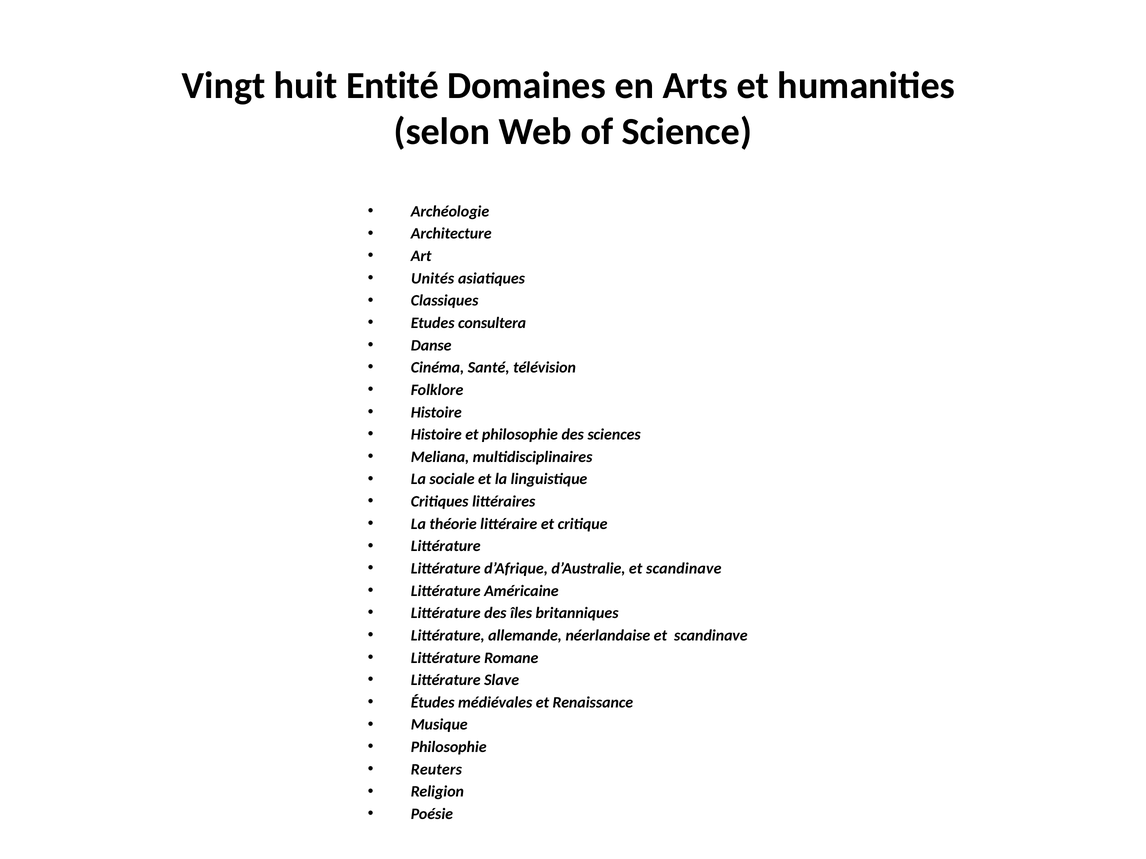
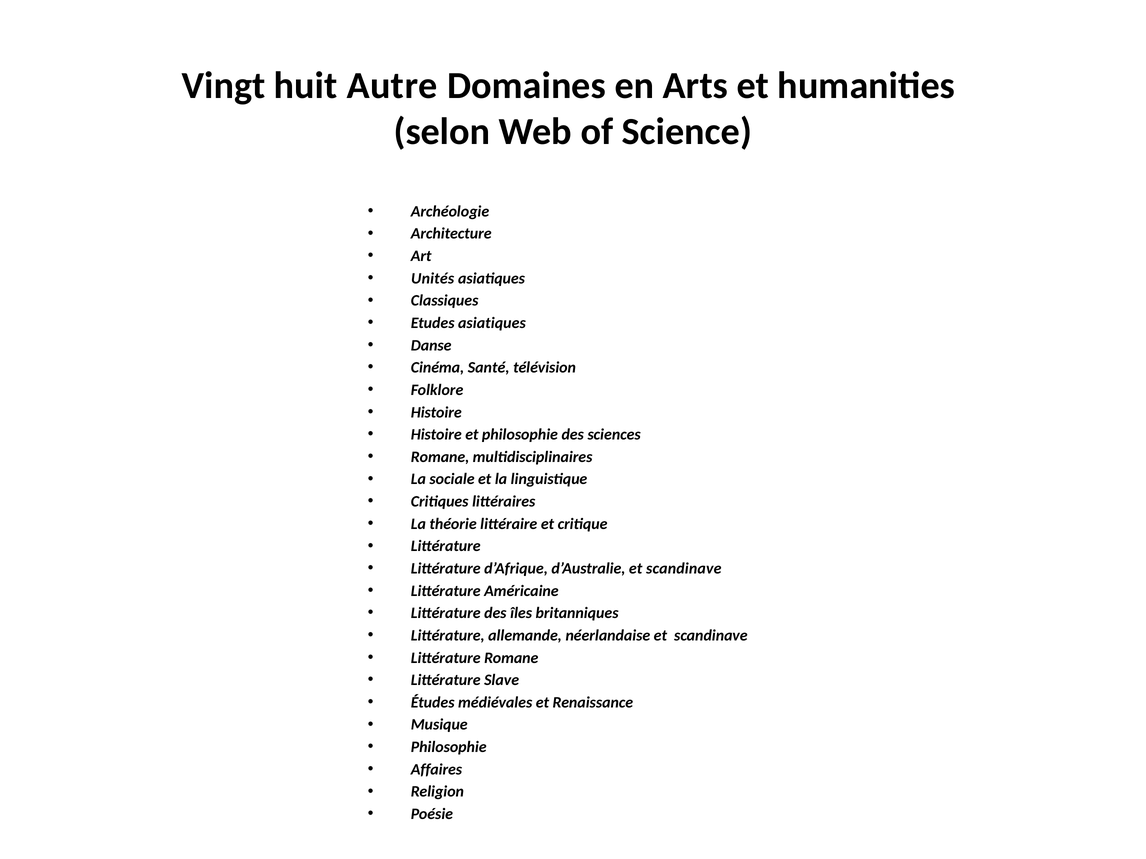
Entité: Entité -> Autre (392, 86)
Etudes consultera: consultera -> asiatiques (492, 323)
Meliana: Meliana -> Romane (440, 457)
Reuters: Reuters -> Affaires (436, 770)
